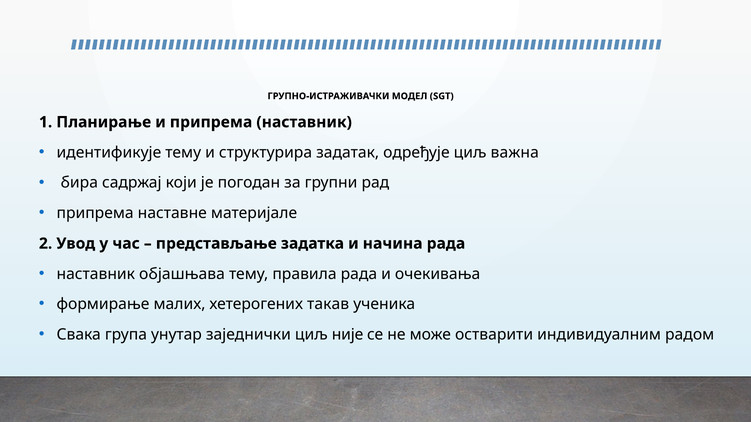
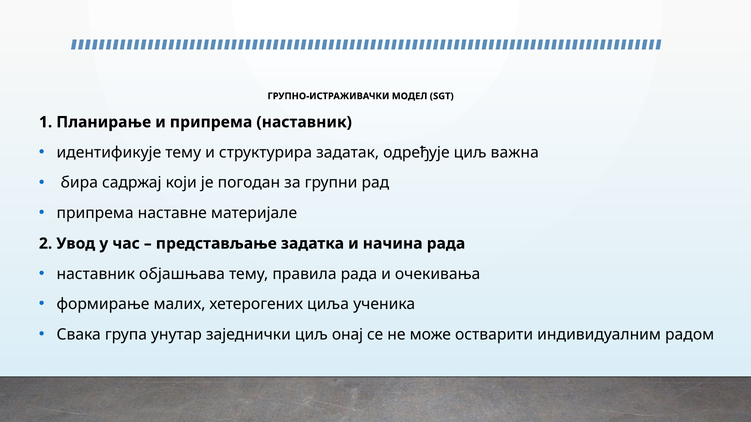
такав: такав -> циља (328, 305)
није: није -> онај (348, 335)
